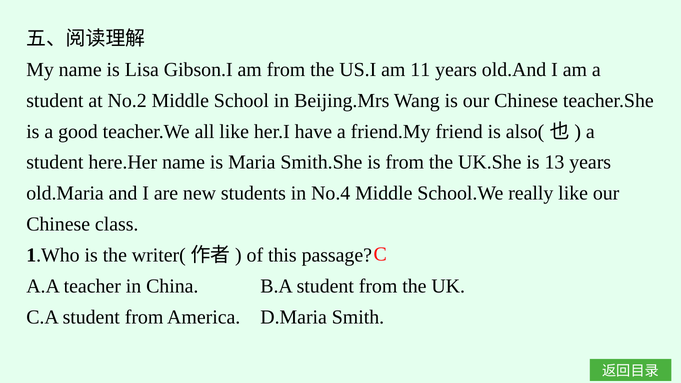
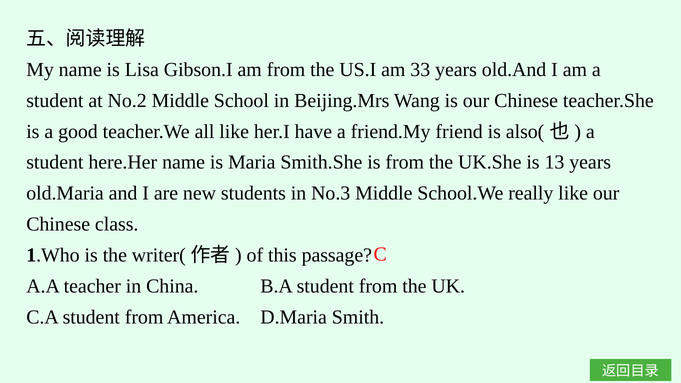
11: 11 -> 33 (420, 69)
No.4: No.4 -> No.3 (331, 193)
